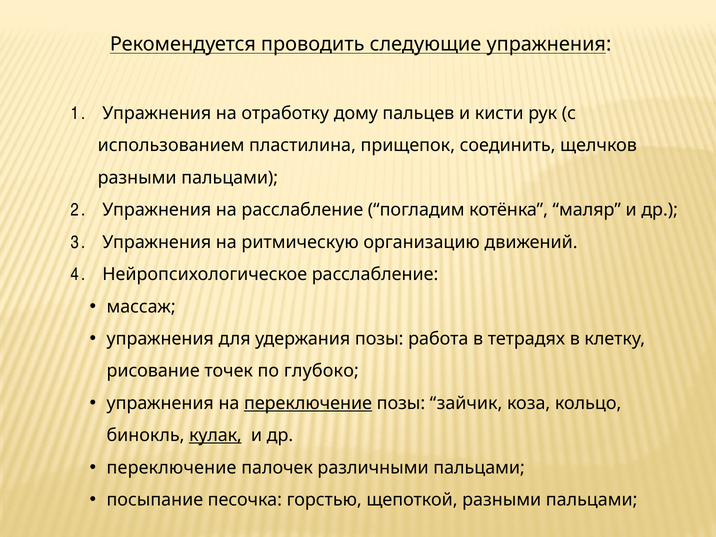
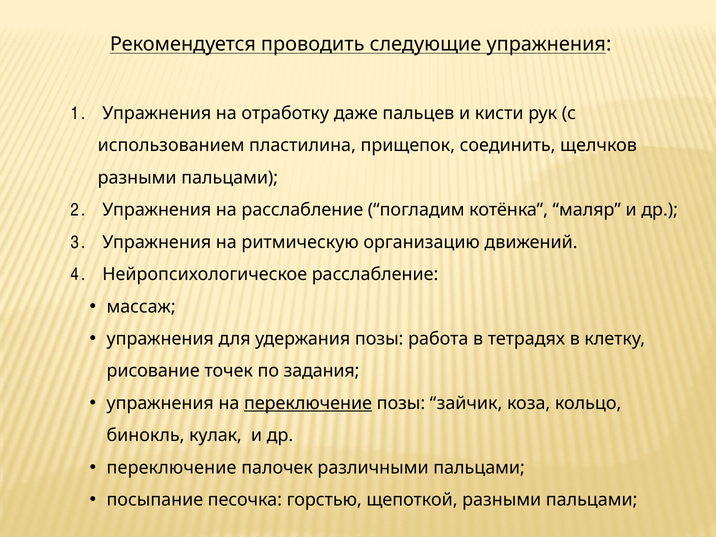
дому: дому -> даже (356, 113)
глубоко: глубоко -> задания (322, 371)
кулак underline: present -> none (215, 435)
